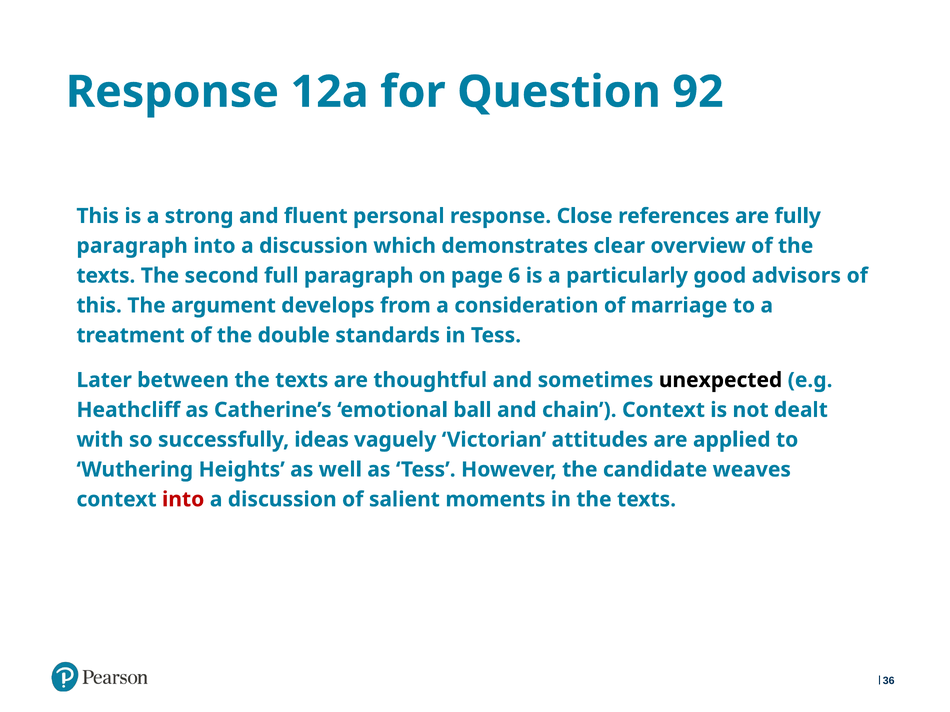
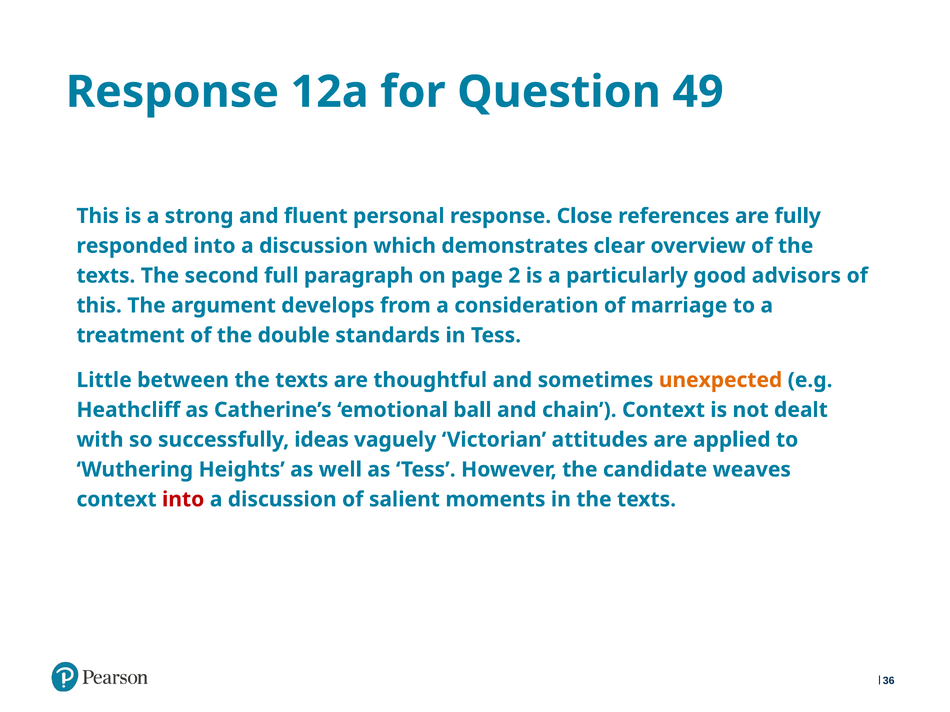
92: 92 -> 49 (698, 92)
paragraph: paragraph -> responded (132, 246)
6: 6 -> 2 (514, 276)
Later: Later -> Little (104, 380)
unexpected colour: black -> orange (721, 380)
